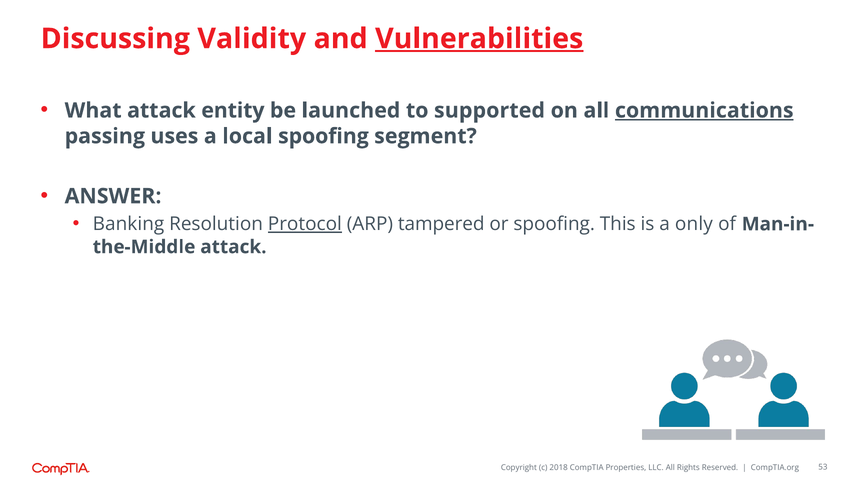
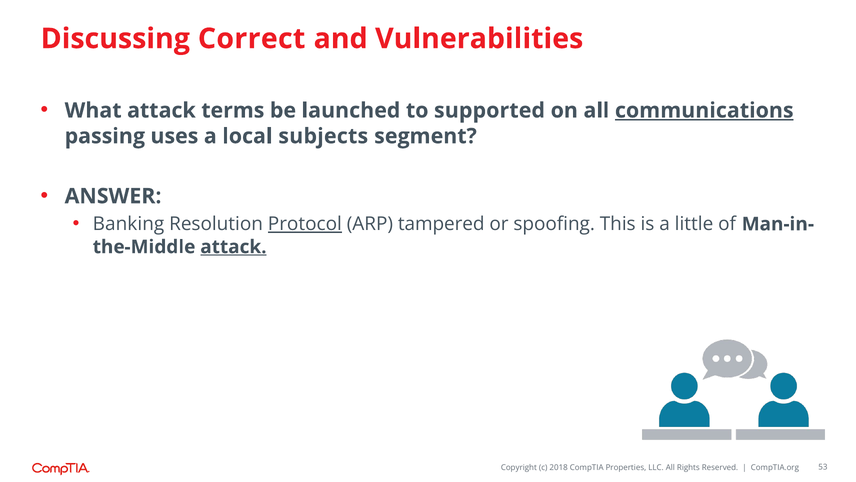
Validity: Validity -> Correct (252, 39)
Vulnerabilities underline: present -> none (479, 39)
entity: entity -> terms (233, 110)
local spoofing: spoofing -> subjects (323, 136)
only: only -> little (694, 224)
attack underline: none -> present (233, 247)
